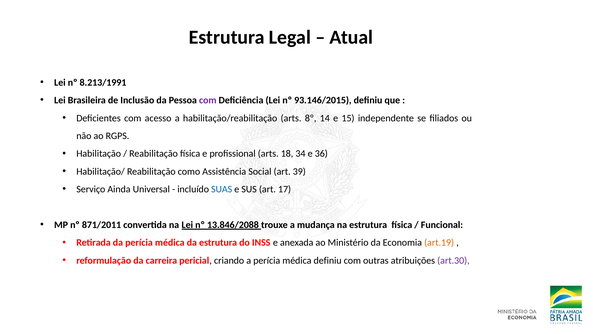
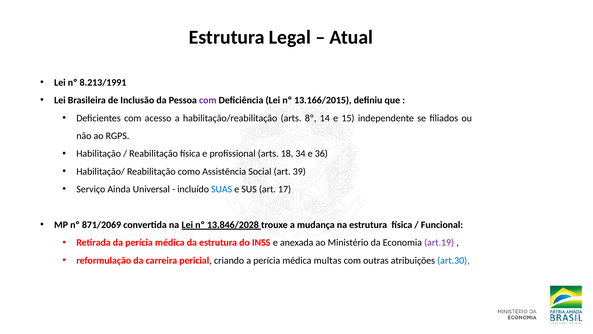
93.146/2015: 93.146/2015 -> 13.166/2015 (323, 100)
871/2011: 871/2011 -> 871/2069 (102, 225)
13.846/2088: 13.846/2088 -> 13.846/2028 (233, 225)
art.19 colour: orange -> purple (439, 242)
médica definiu: definiu -> multas (328, 260)
art.30 colour: purple -> blue (453, 260)
